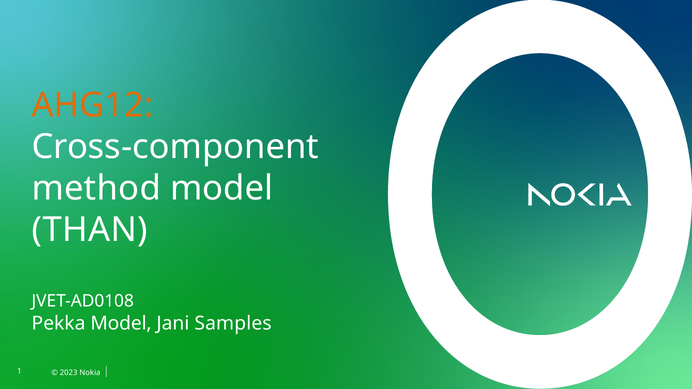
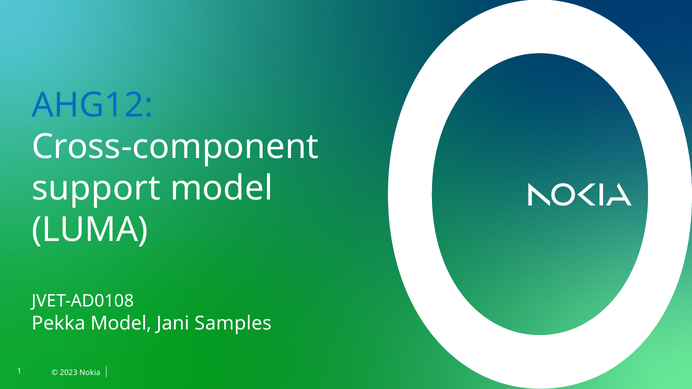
AHG12 colour: orange -> blue (92, 105)
method: method -> support (96, 188)
THAN: THAN -> LUMA (90, 230)
